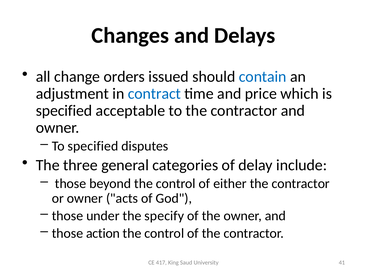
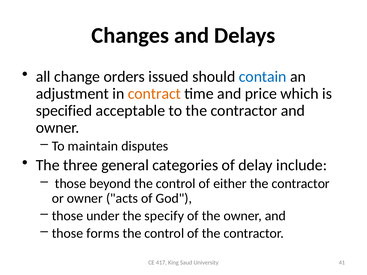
contract colour: blue -> orange (154, 94)
To specified: specified -> maintain (93, 146)
action: action -> forms (103, 233)
